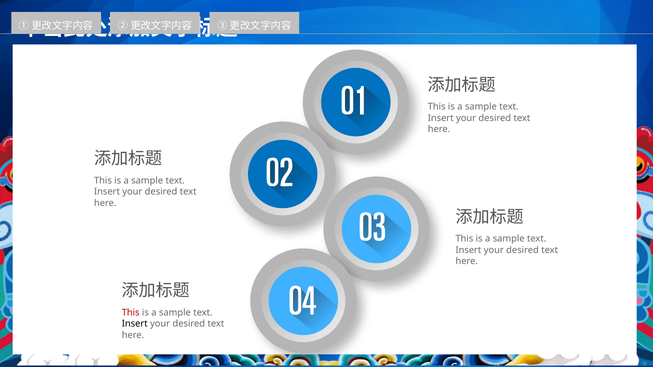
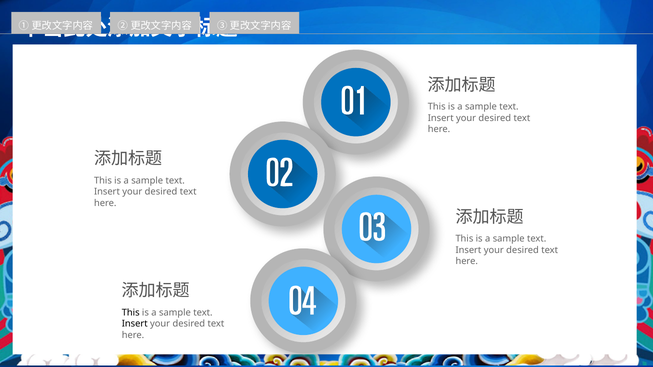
This colour: red -> black (131, 313)
